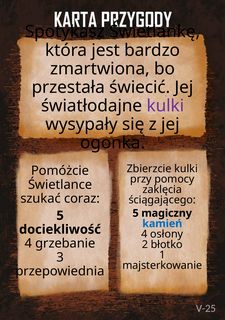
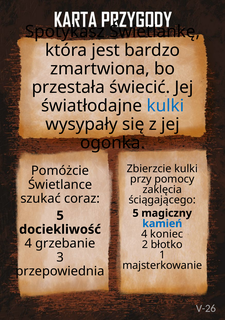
kulki colour: purple -> blue (165, 106)
osłony: osłony -> koniec (167, 234)
V-25: V-25 -> V-26 (206, 308)
